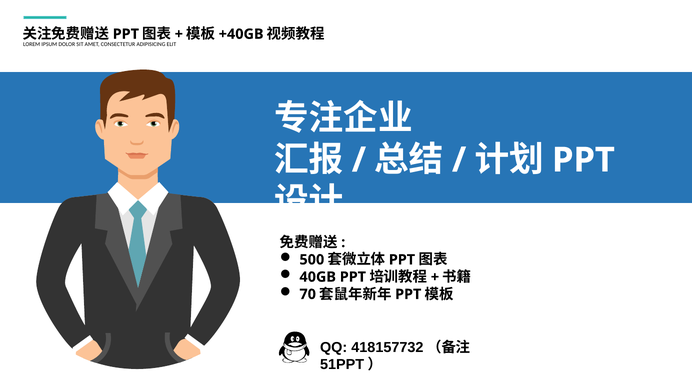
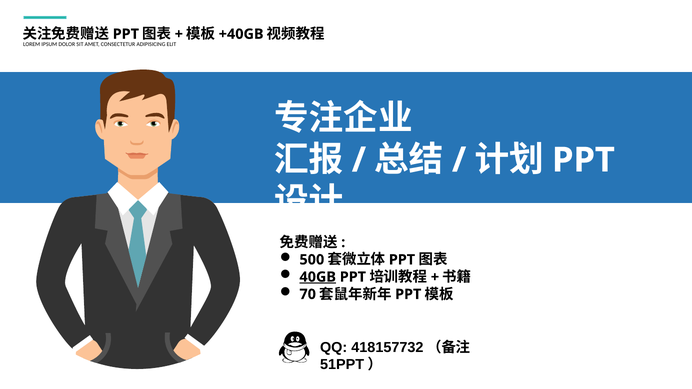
40GB underline: none -> present (318, 277)
